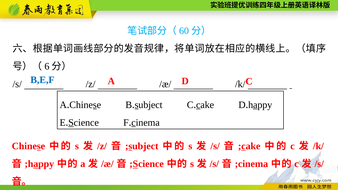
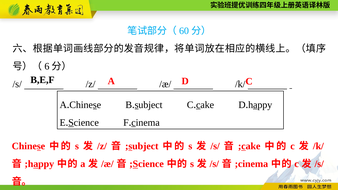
B,E,F colour: blue -> black (42, 80)
